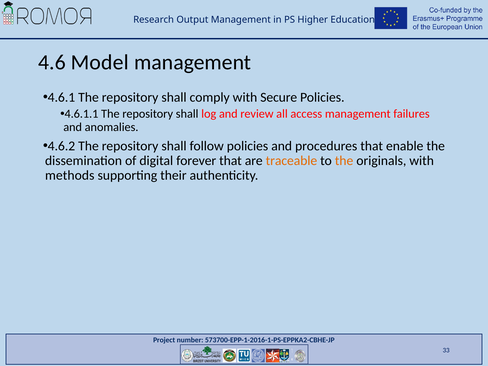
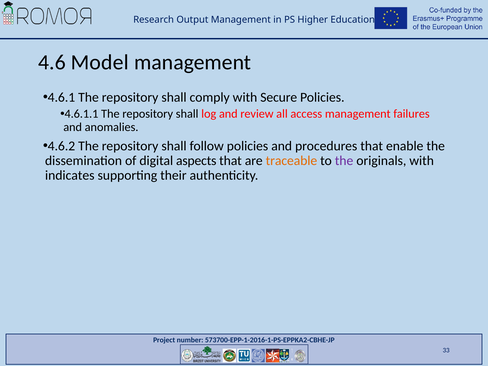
forever: forever -> aspects (196, 161)
the colour: orange -> purple (344, 161)
methods: methods -> indicates (70, 175)
